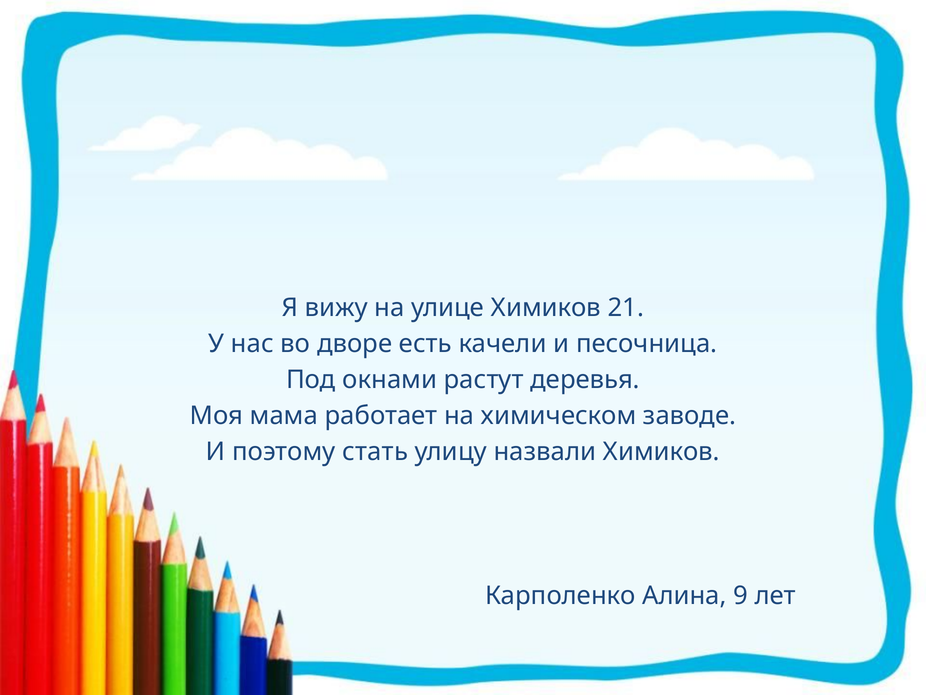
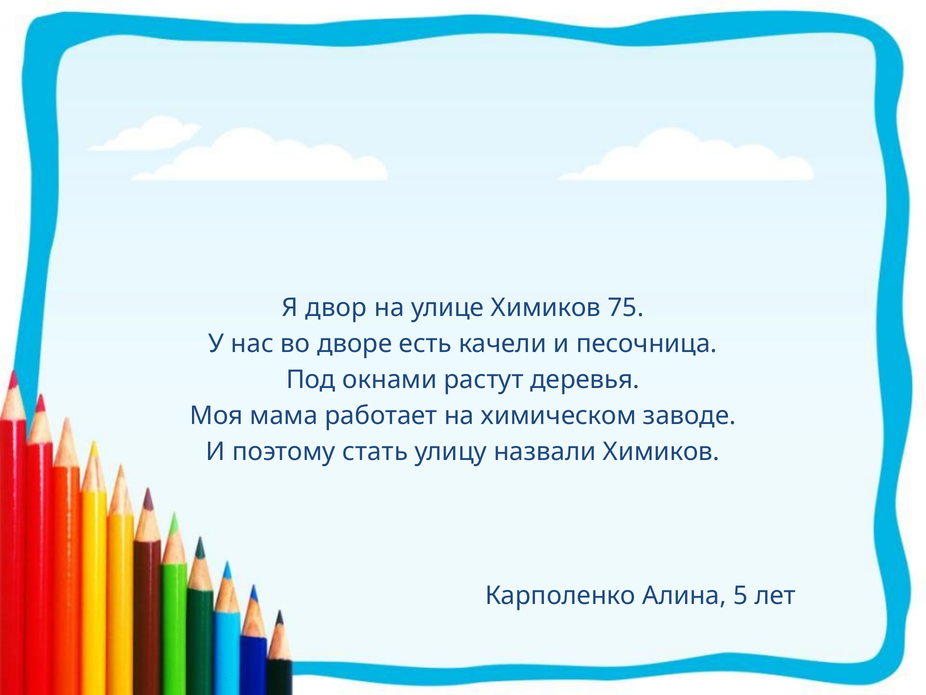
вижу: вижу -> двор (336, 307)
21: 21 -> 75 (626, 307)
9: 9 -> 5 (741, 596)
